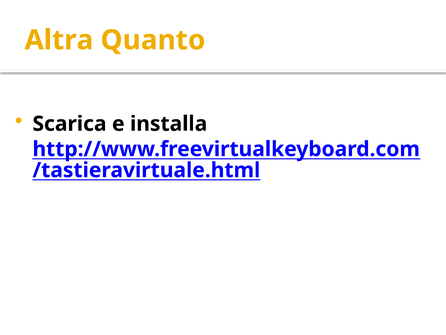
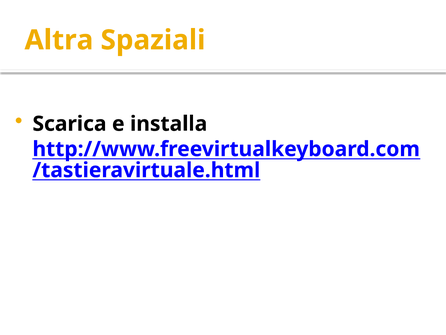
Quanto: Quanto -> Spaziali (153, 40)
